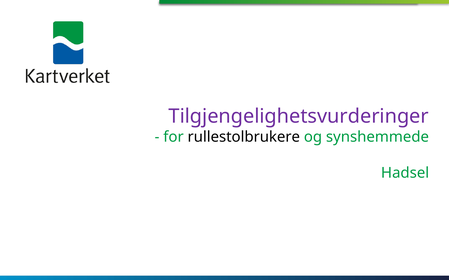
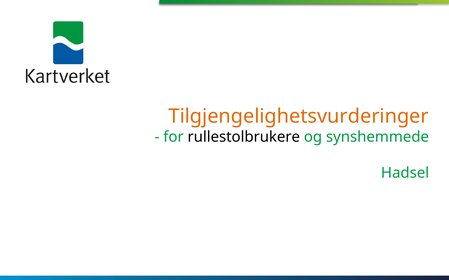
Tilgjengelighetsvurderinger colour: purple -> orange (299, 117)
